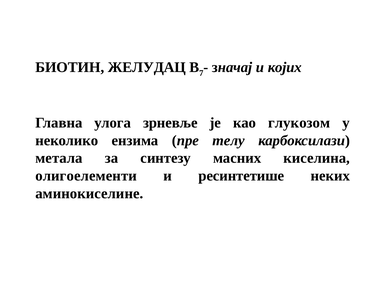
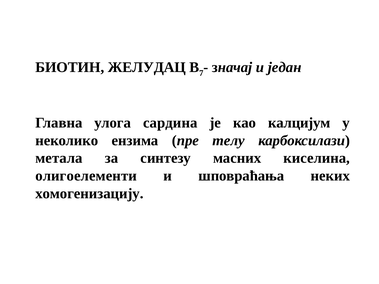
којих: којих -> један (285, 67)
зрневље: зрневље -> сардина (170, 123)
глукозом: глукозом -> калцијум (299, 123)
ресинтетише: ресинтетише -> шповраћања (241, 176)
аминокиселине: аминокиселине -> хомогенизацију (89, 194)
